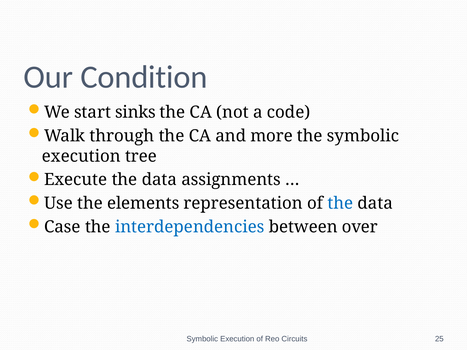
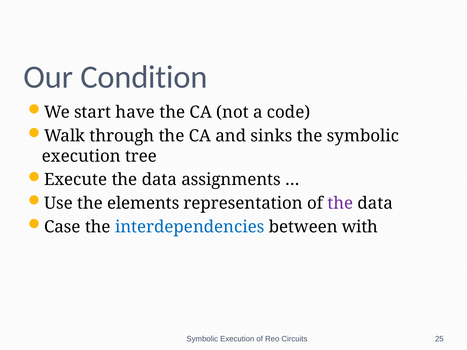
sinks: sinks -> have (135, 112)
more: more -> sinks (271, 136)
the colour: blue -> purple (340, 203)
over: over -> with (360, 227)
